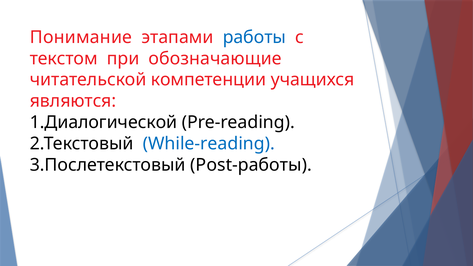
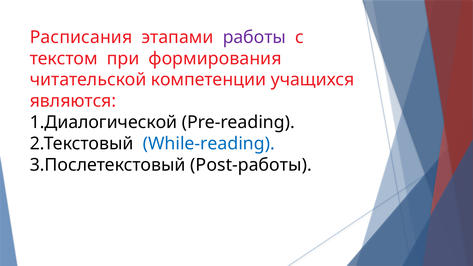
Понимание: Понимание -> Расписания (81, 37)
работы colour: blue -> purple (254, 37)
обозначающие: обозначающие -> формирования (215, 59)
